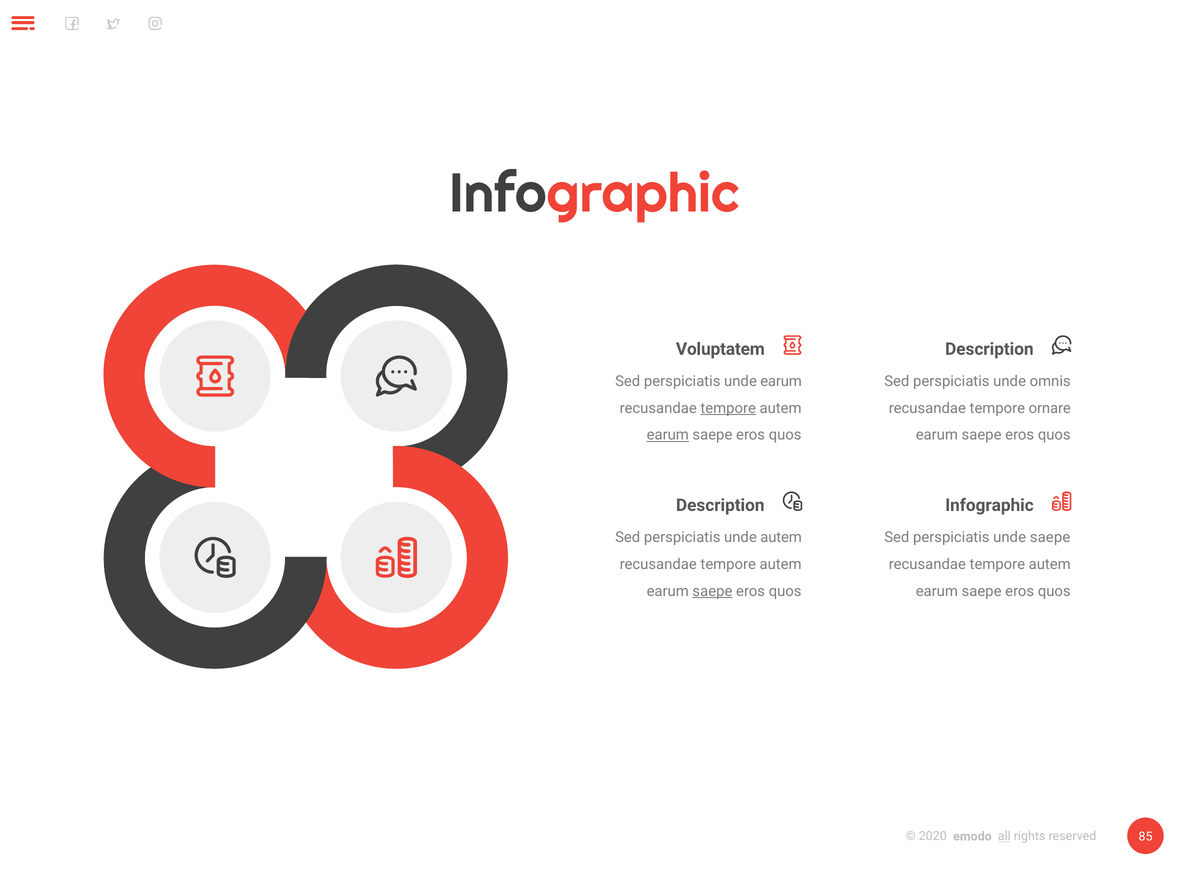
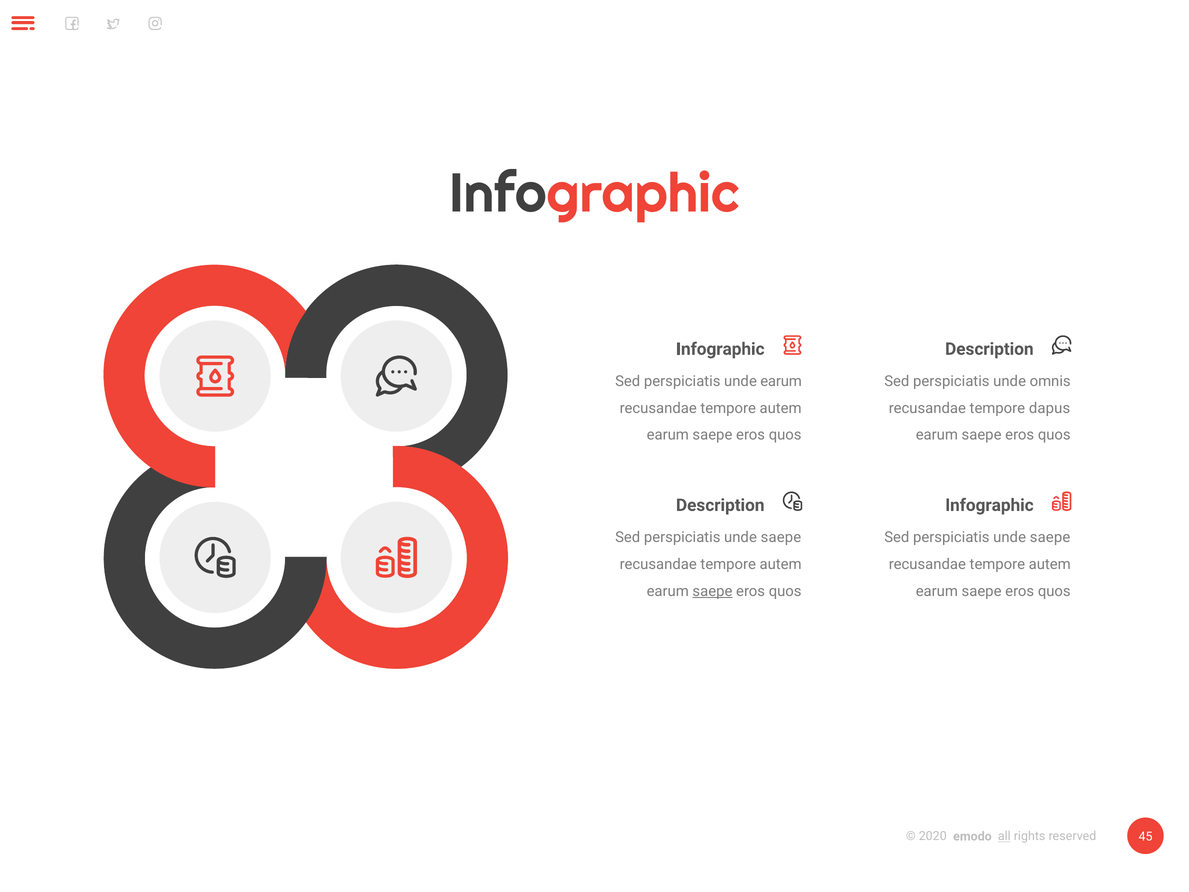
Voluptatem: Voluptatem -> Infographic (720, 349)
tempore underline: present -> none (728, 408)
ornare: ornare -> dapus (1050, 408)
earum underline: present -> none (668, 435)
autem: autem -> saepe (781, 537)
85: 85 -> 45 (1146, 836)
